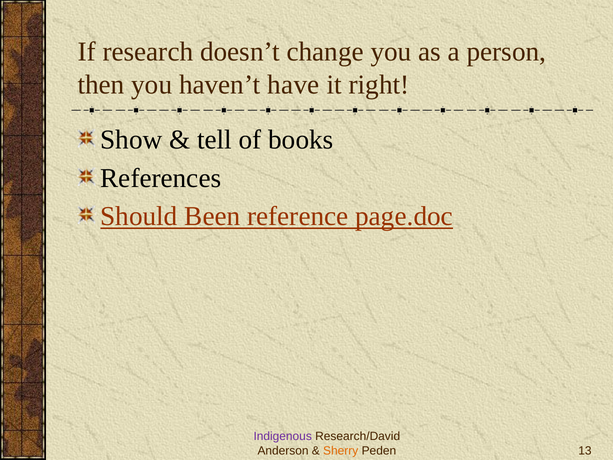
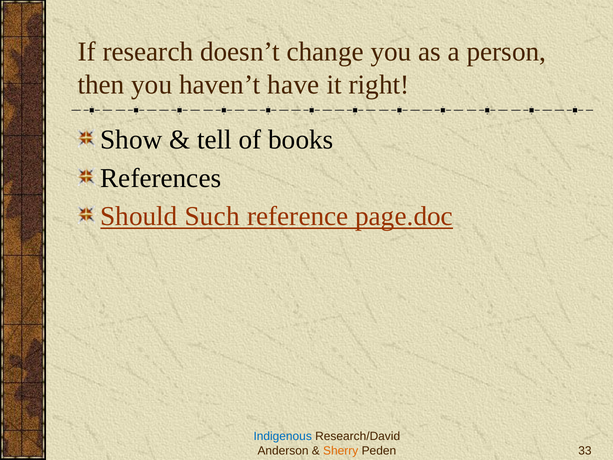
Been: Been -> Such (212, 216)
Indigenous colour: purple -> blue (283, 436)
13: 13 -> 33 (585, 450)
